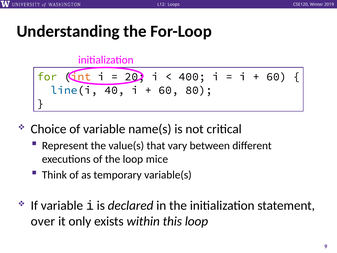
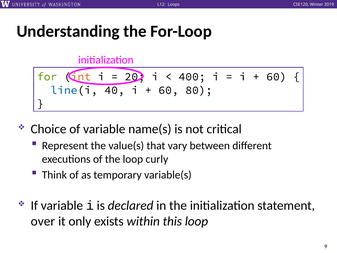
mice: mice -> curly (157, 159)
